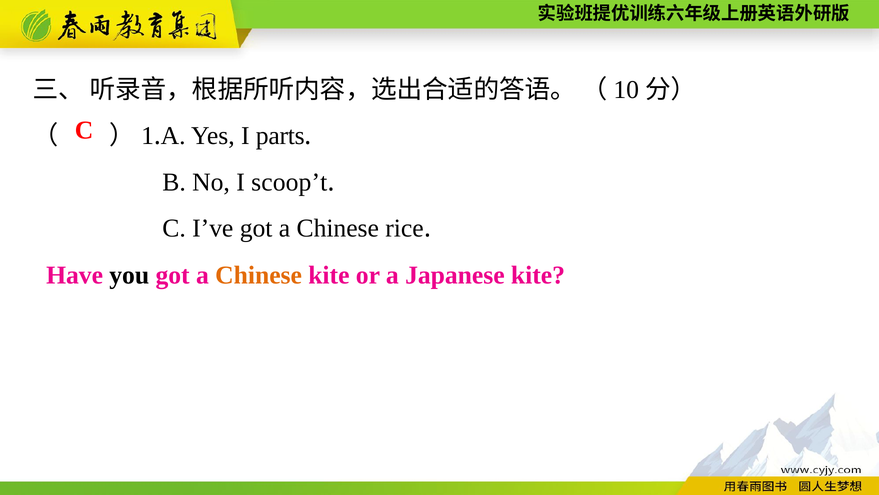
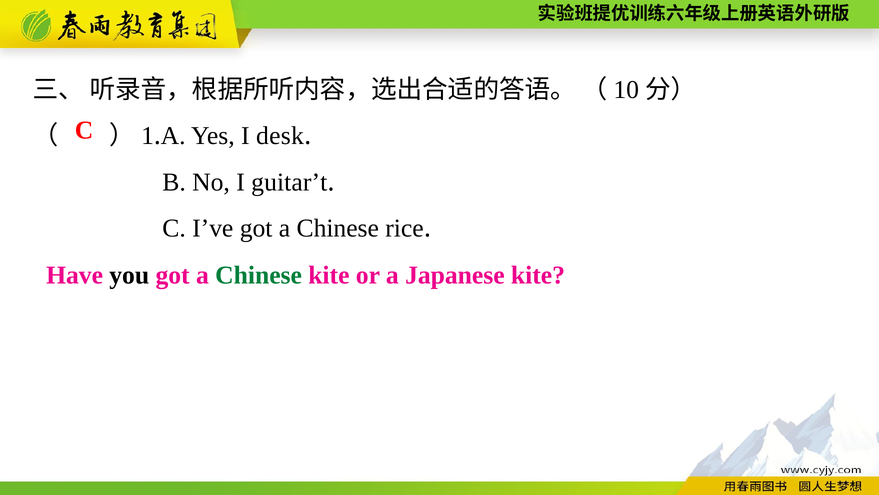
parts: parts -> desk (280, 136)
scoop’t: scoop’t -> guitar’t (289, 182)
Chinese colour: orange -> green (259, 275)
